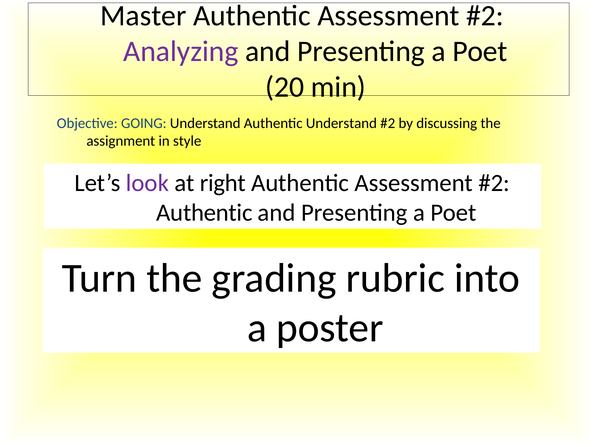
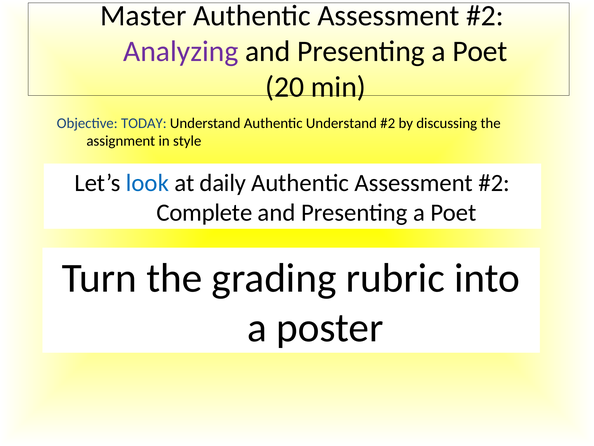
GOING: GOING -> TODAY (144, 123)
look colour: purple -> blue (147, 183)
right: right -> daily (223, 183)
Authentic: Authentic -> Complete (204, 213)
